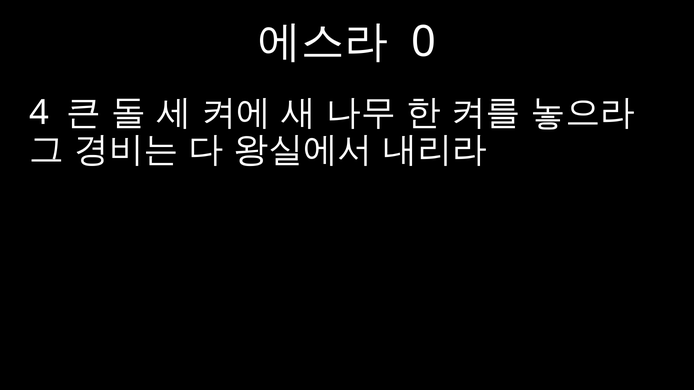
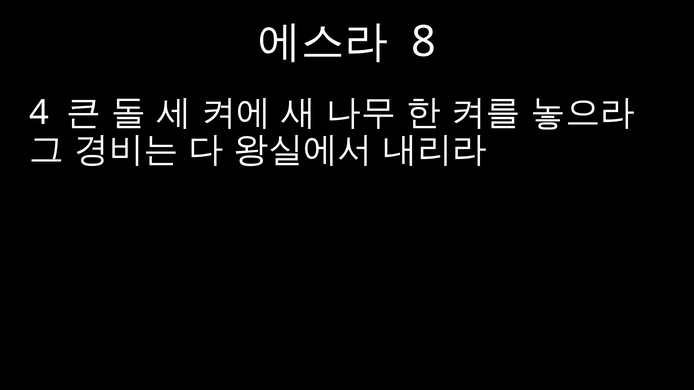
0: 0 -> 8 (424, 42)
